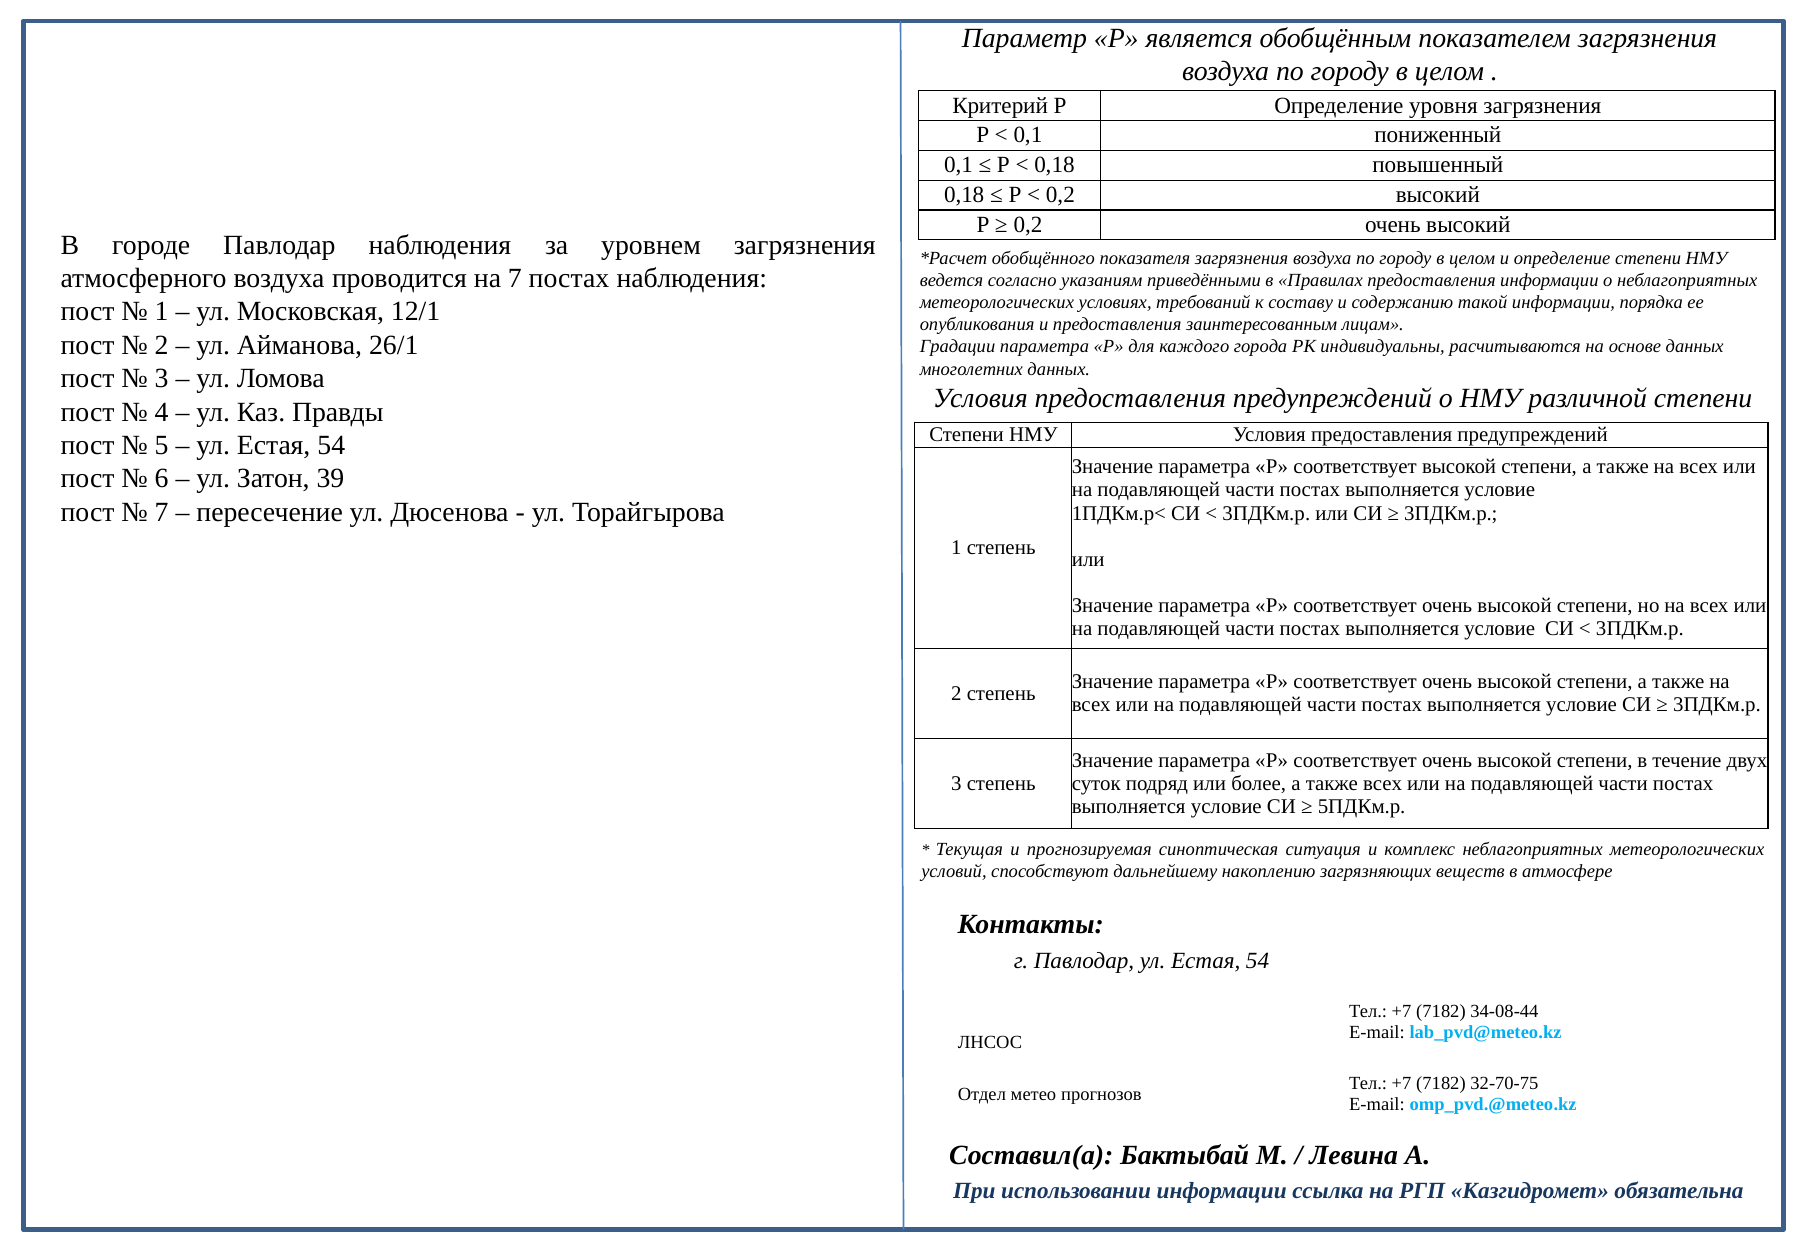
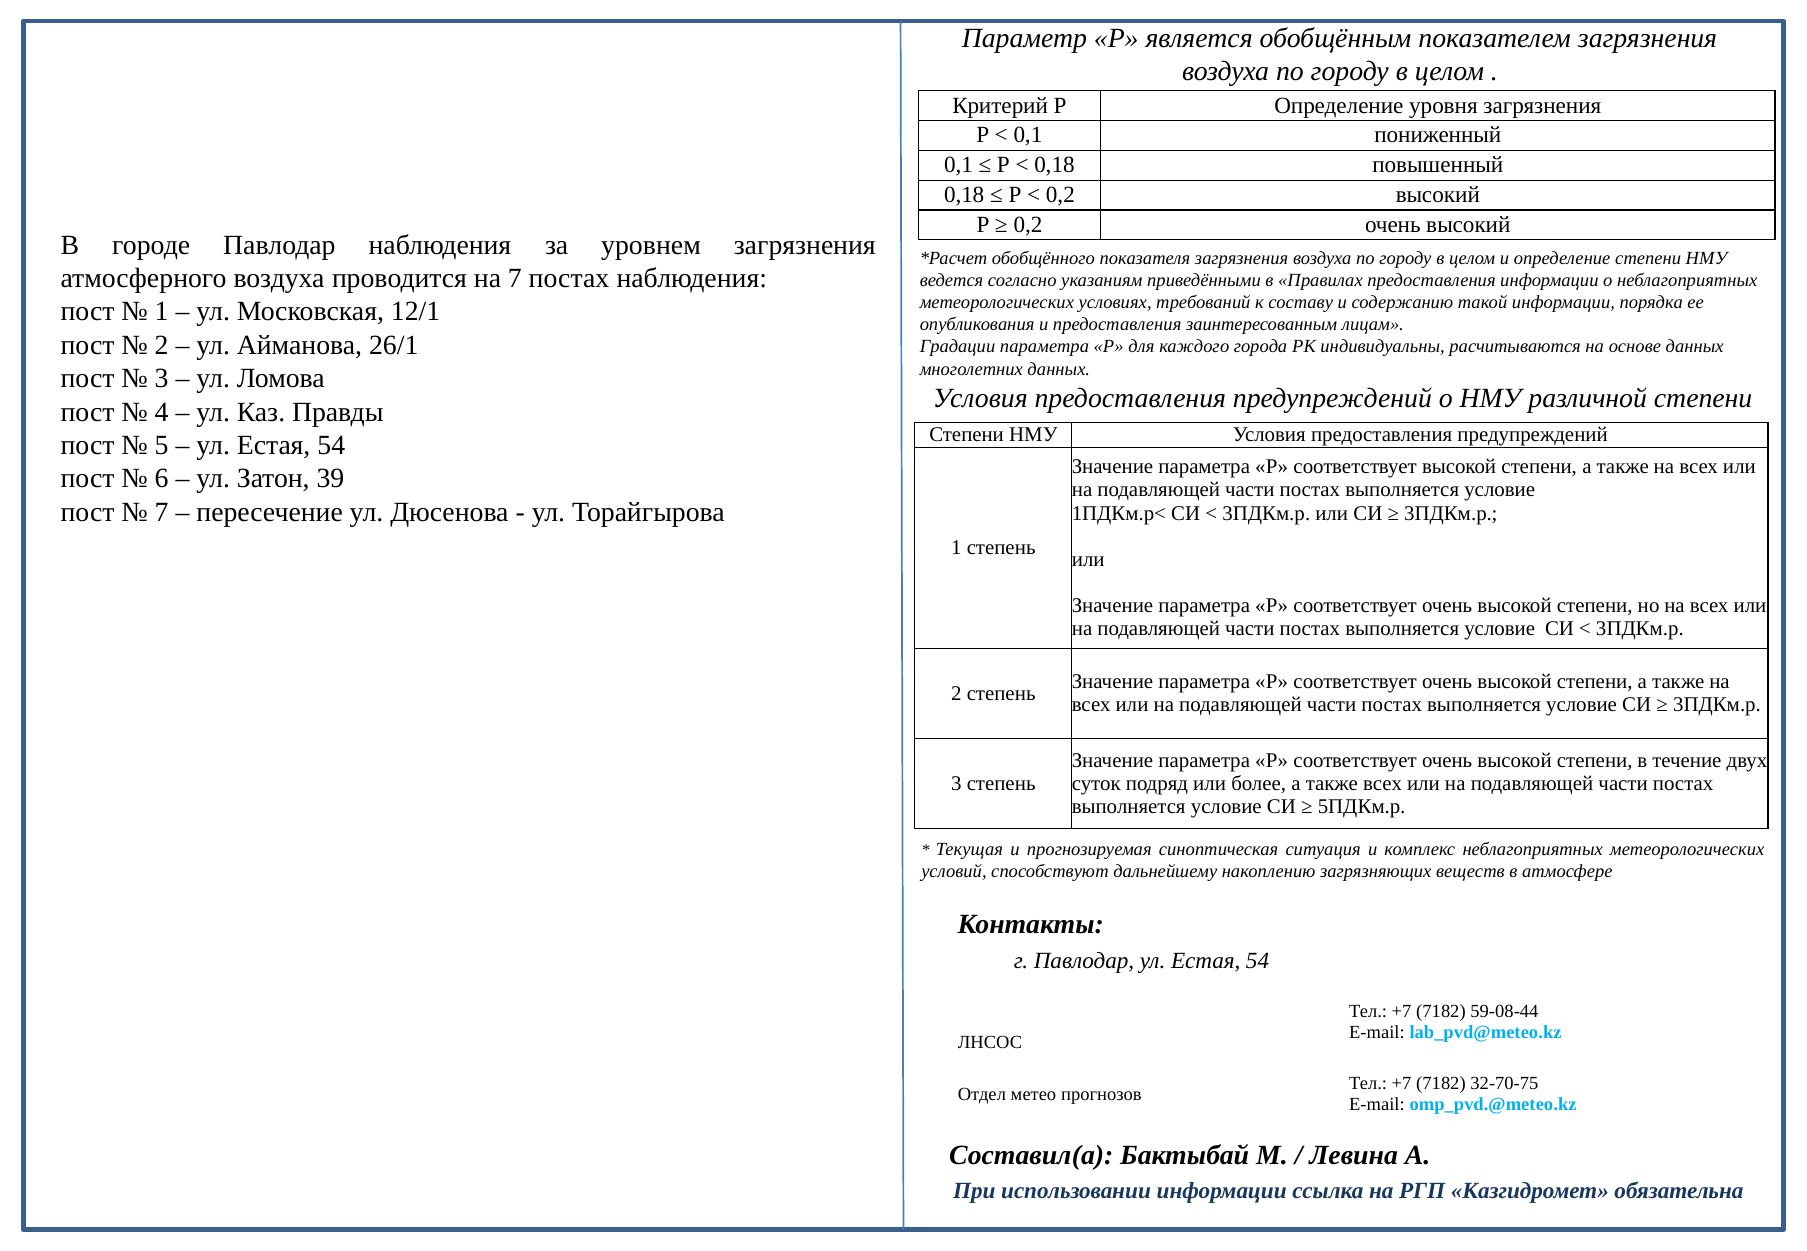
34-08-44: 34-08-44 -> 59-08-44 (1504, 1011)
